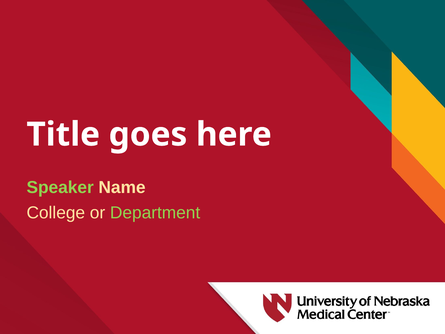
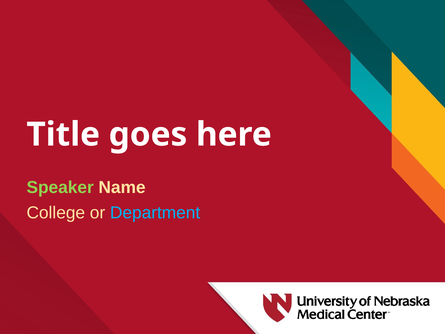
Department colour: light green -> light blue (155, 213)
